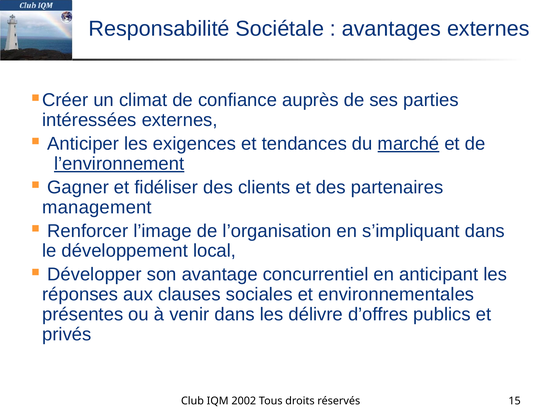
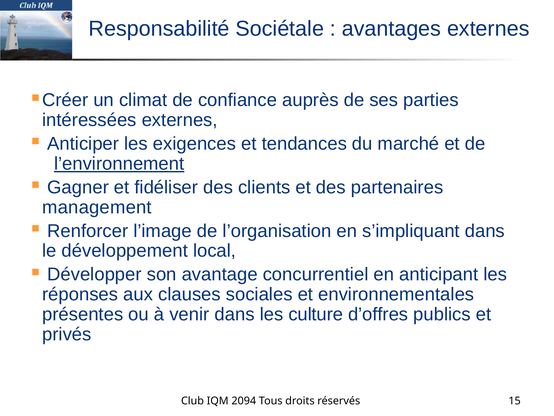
marché underline: present -> none (408, 144)
délivre: délivre -> culture (316, 314)
2002: 2002 -> 2094 (244, 401)
